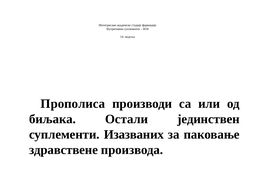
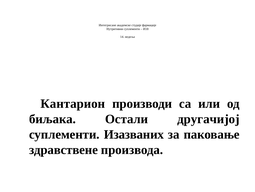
Прополиса: Прополиса -> Кантарион (73, 103)
јединствен: јединствен -> другачијој (208, 119)
